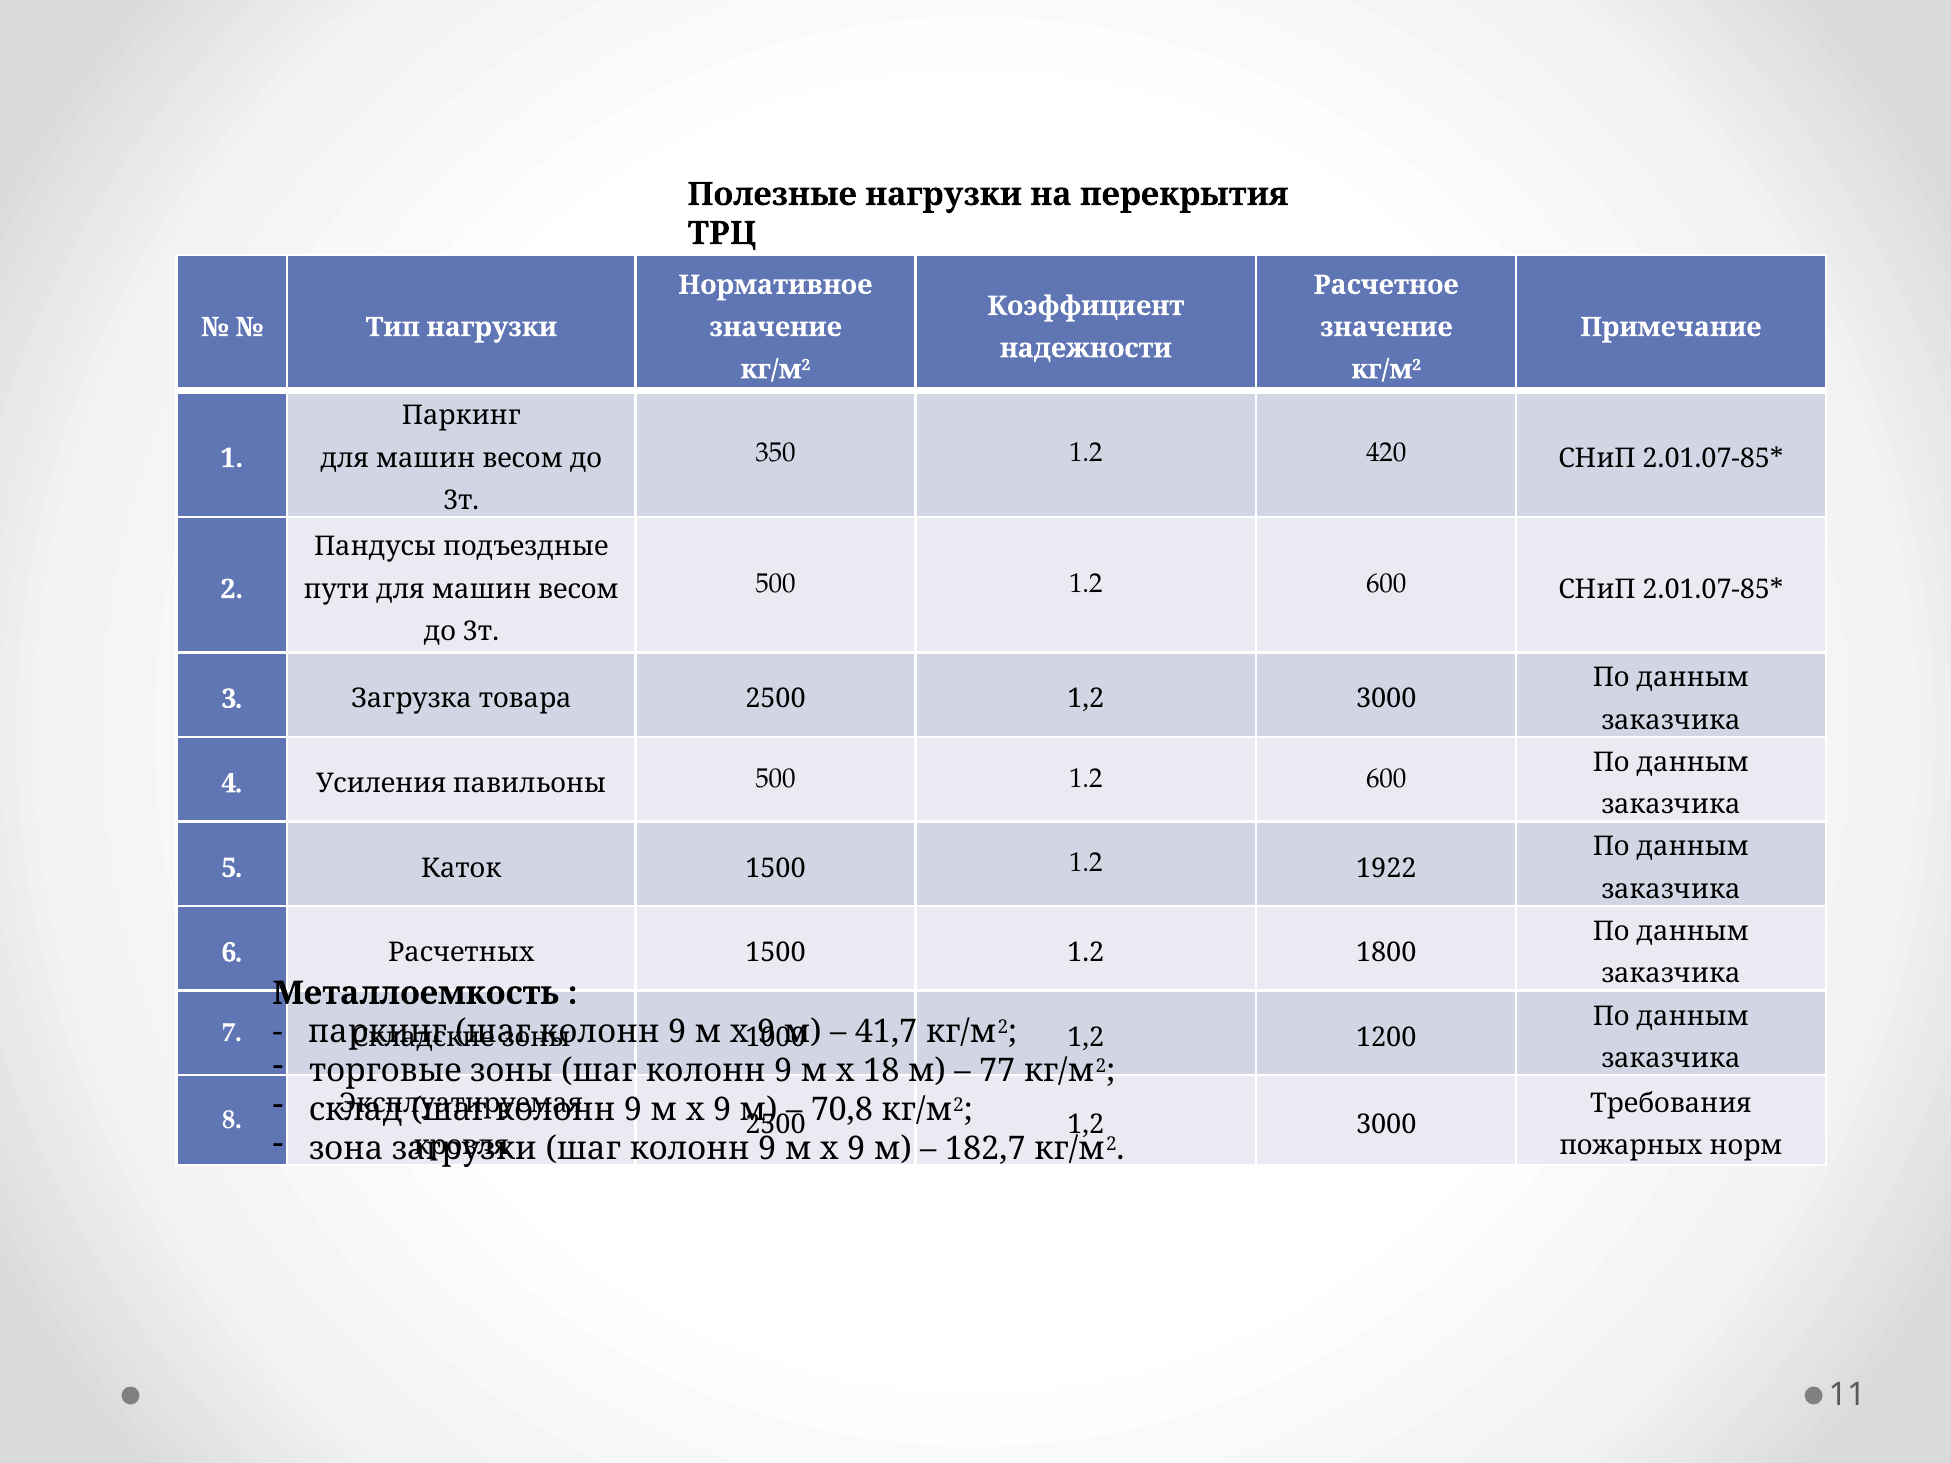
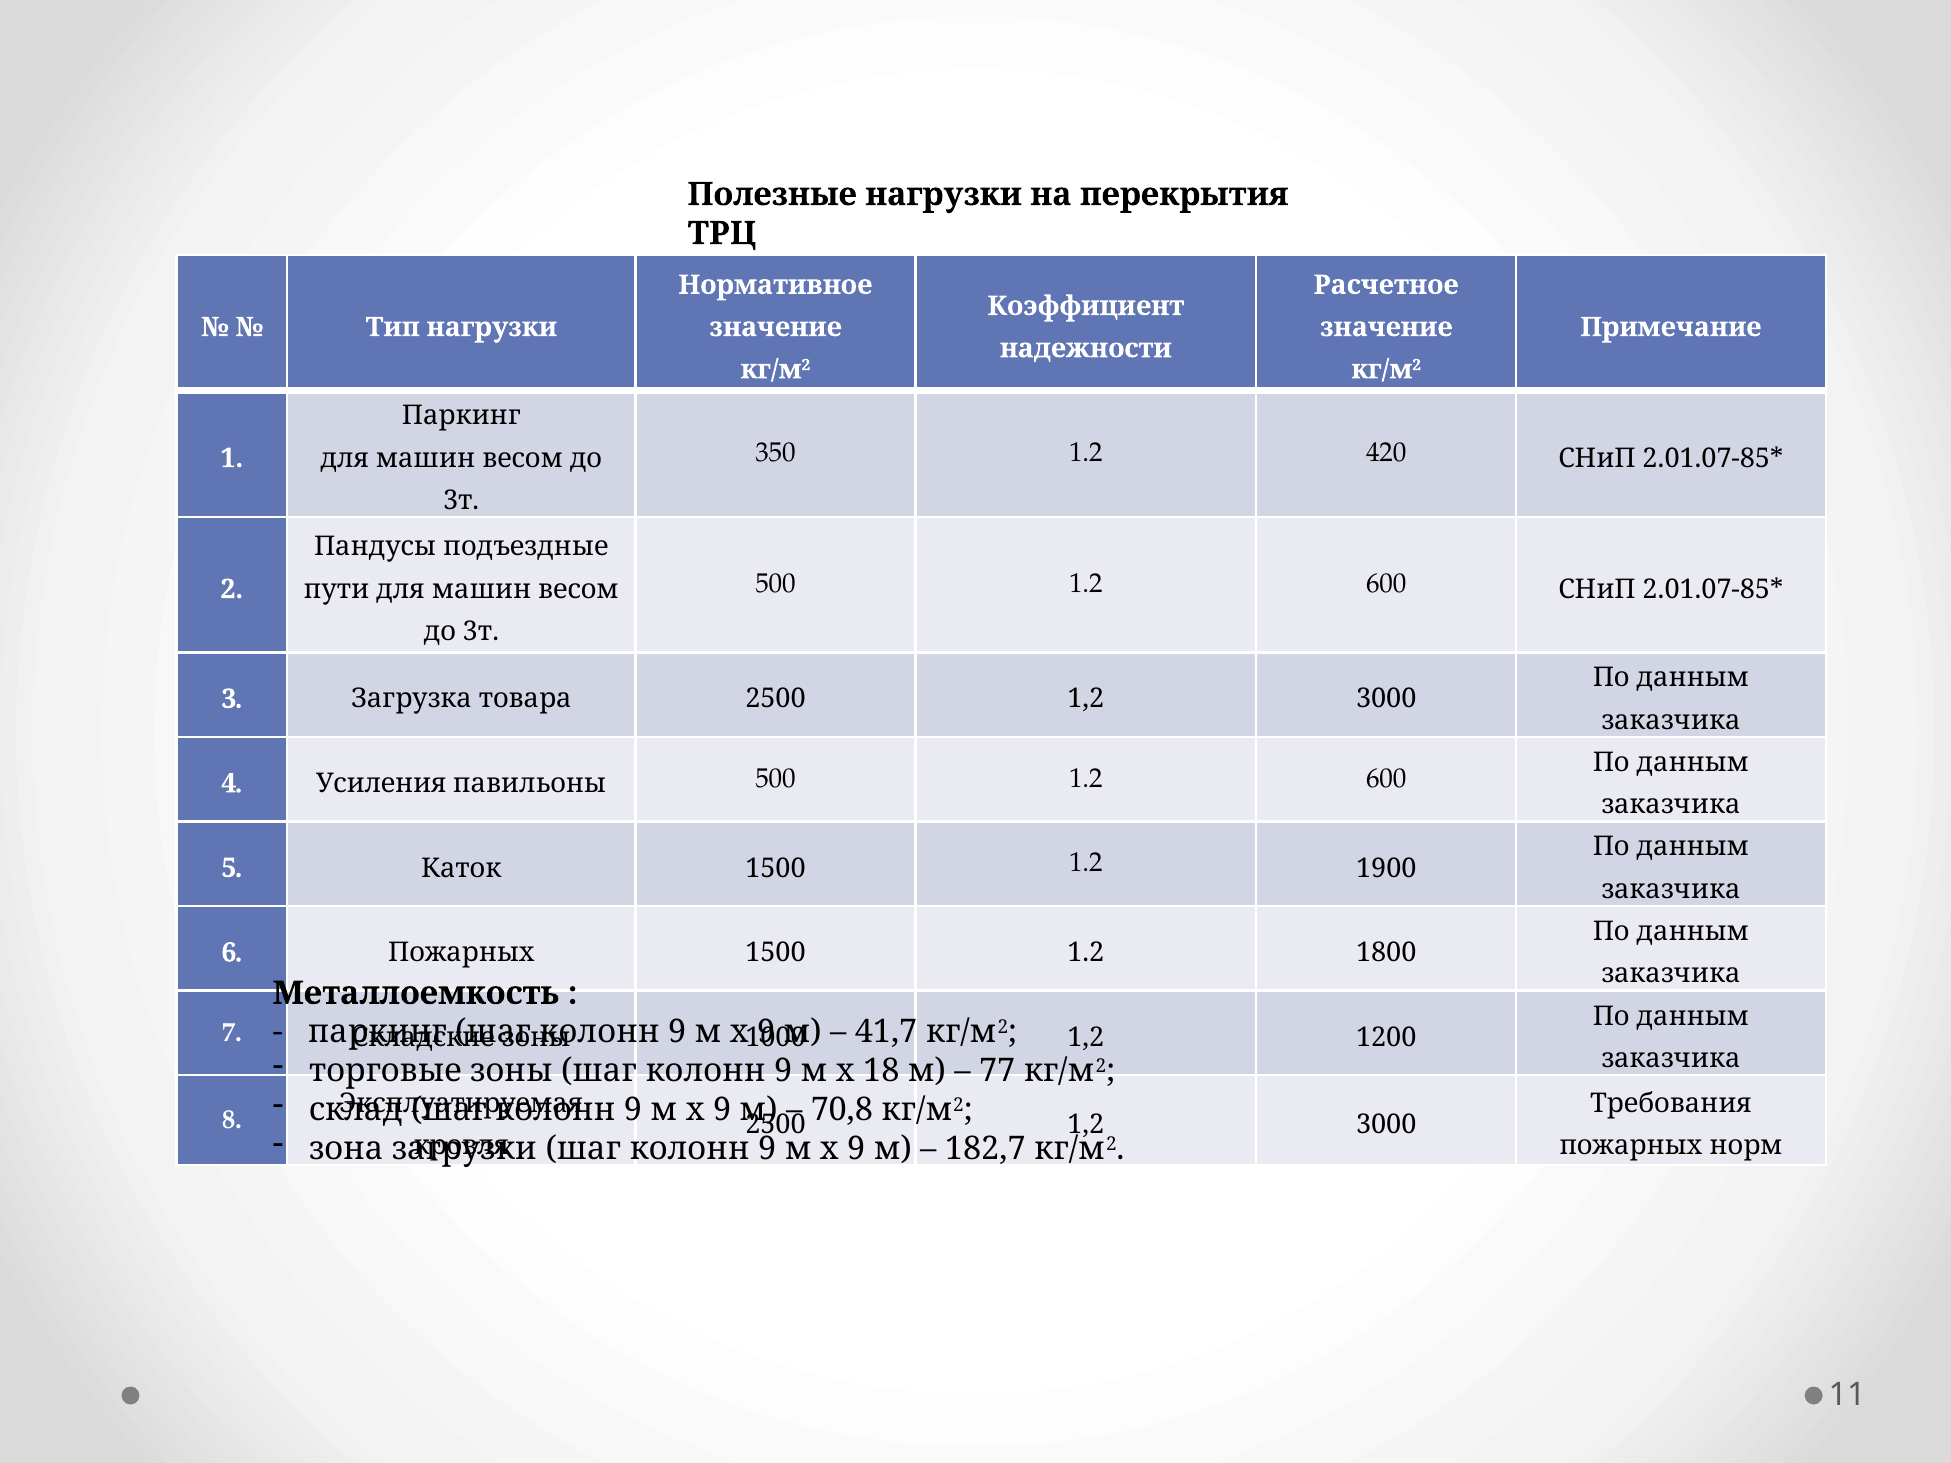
1922: 1922 -> 1900 (1386, 868)
6 Расчетных: Расчетных -> Пожарных (461, 953)
